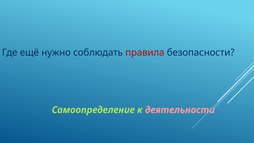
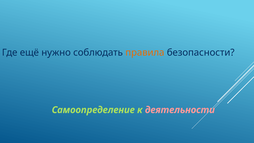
правила colour: red -> orange (145, 53)
